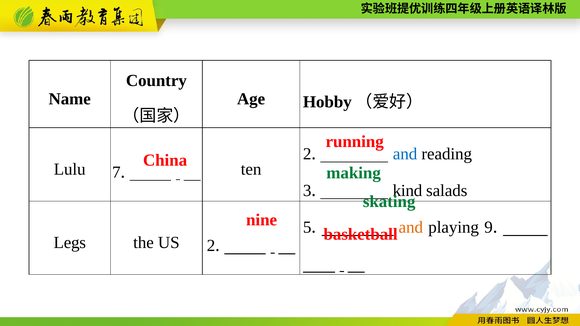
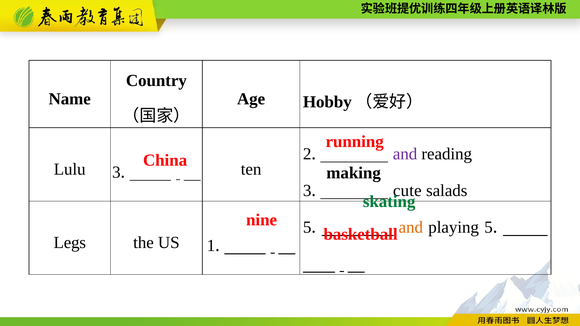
and colour: blue -> purple (405, 154)
Lulu 7: 7 -> 3 (116, 172)
making colour: green -> black (354, 173)
kind: kind -> cute (407, 191)
playing 9: 9 -> 5 (488, 228)
US 2: 2 -> 1 (211, 246)
